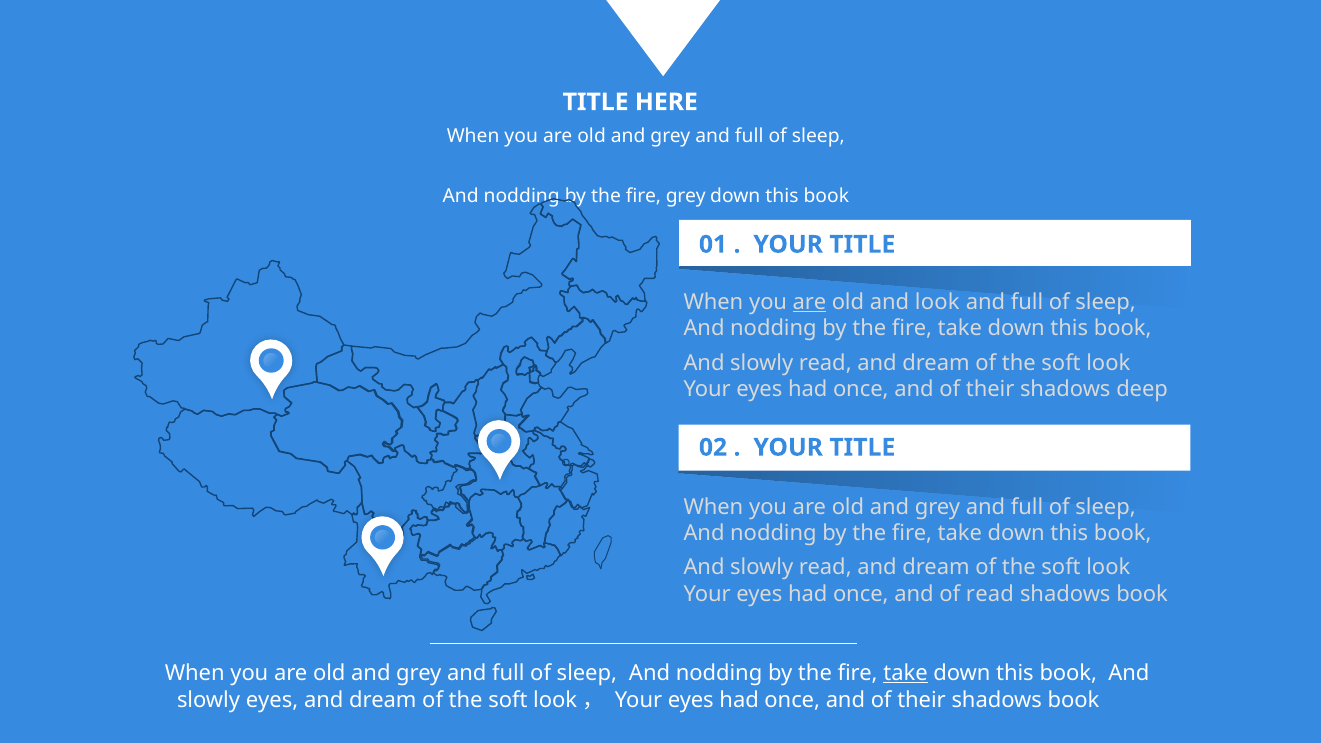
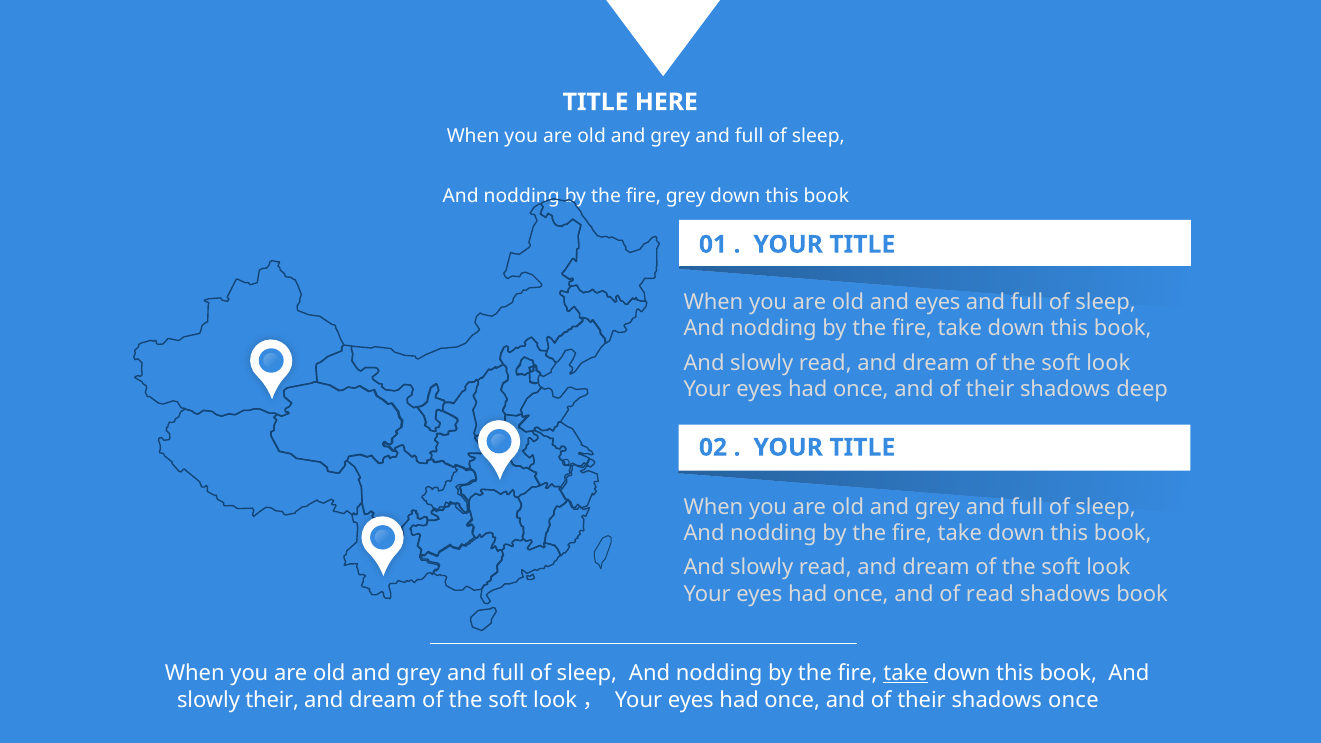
are underline: present -> none (809, 302)
and look: look -> eyes (938, 302)
slowly eyes: eyes -> their (272, 700)
their shadows book: book -> once (1073, 700)
